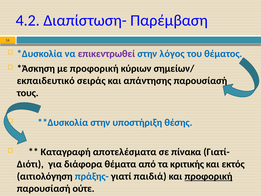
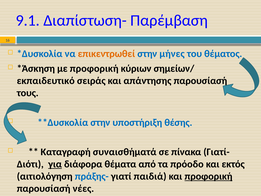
4.2: 4.2 -> 9.1 (28, 20)
επικεντρωθεί colour: purple -> orange (106, 54)
λόγος: λόγος -> μήνες (172, 54)
αποτελέσματα: αποτελέσματα -> συναισθήματά (125, 152)
για underline: none -> present (55, 164)
κριτικής: κριτικής -> πρόοδο (187, 164)
ούτε: ούτε -> νέες (83, 188)
